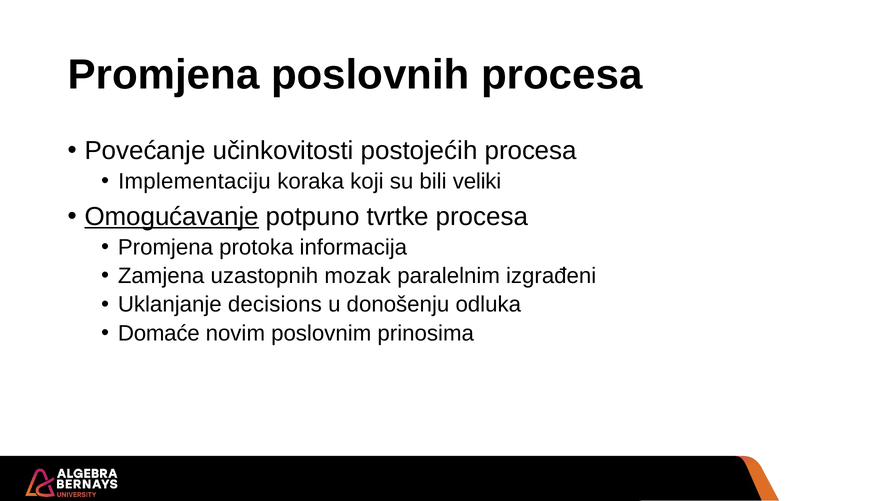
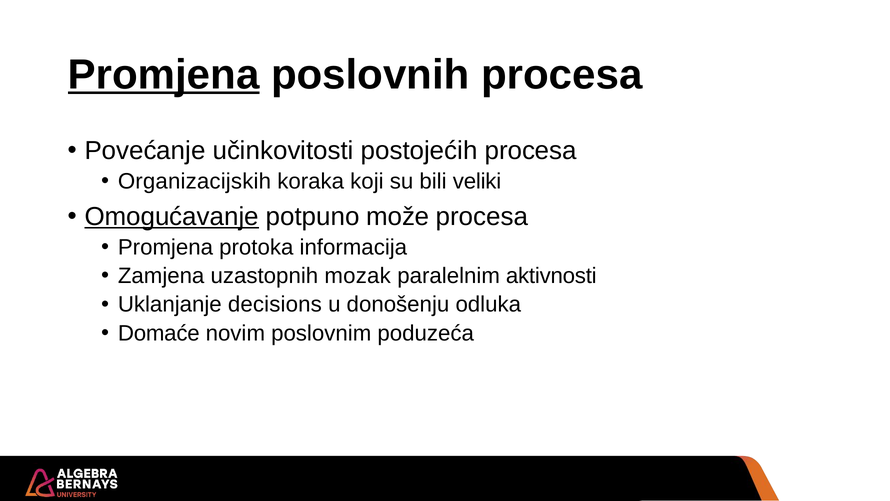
Promjena underline: none -> present (164, 75)
Implementaciju: Implementaciju -> Organizacijskih (194, 181)
tvrtke: tvrtke -> može (398, 216)
izgrađeni: izgrađeni -> aktivnosti (551, 276)
prinosima: prinosima -> poduzeća (426, 333)
